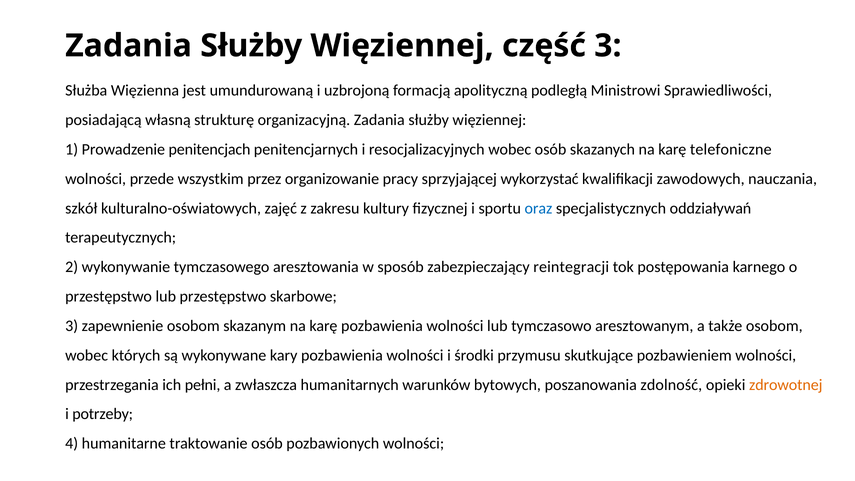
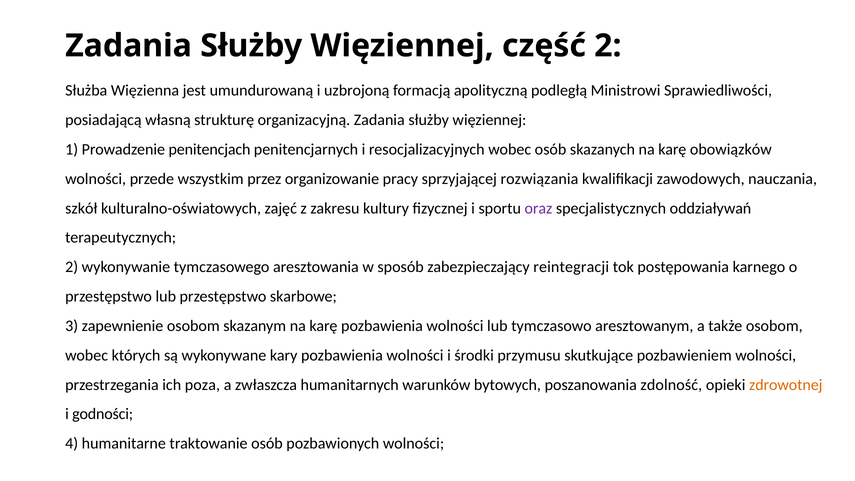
część 3: 3 -> 2 (608, 46)
telefoniczne: telefoniczne -> obowiązków (731, 149)
wykorzystać: wykorzystać -> rozwiązania (539, 179)
oraz colour: blue -> purple (539, 208)
pełni: pełni -> poza (202, 385)
potrzeby: potrzeby -> godności (103, 414)
